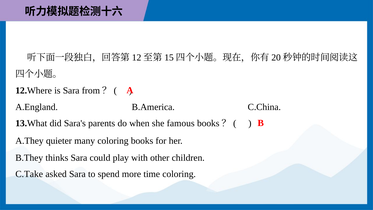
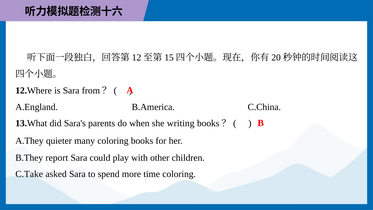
famous: famous -> writing (181, 123)
thinks: thinks -> report (57, 158)
